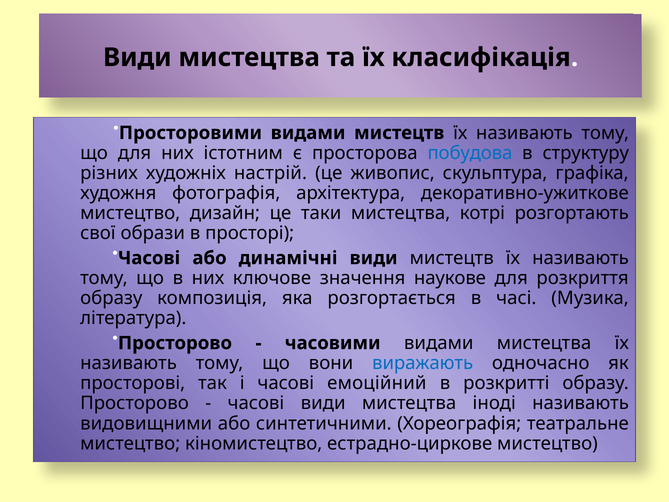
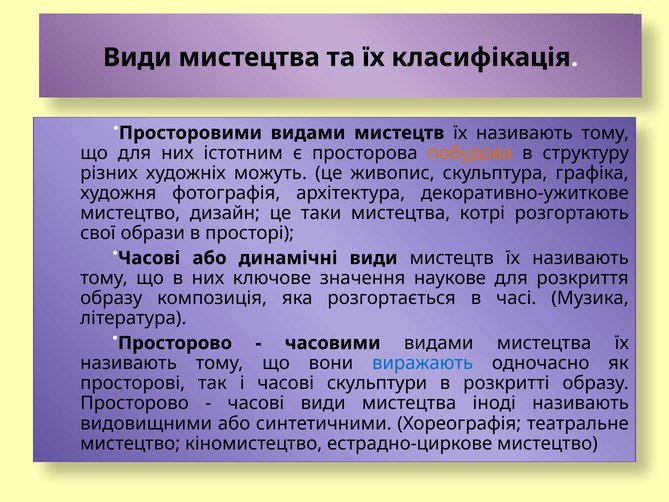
побудова colour: blue -> orange (470, 153)
настрій: настрій -> можуть (270, 173)
емоційний: емоційний -> скульптури (377, 383)
